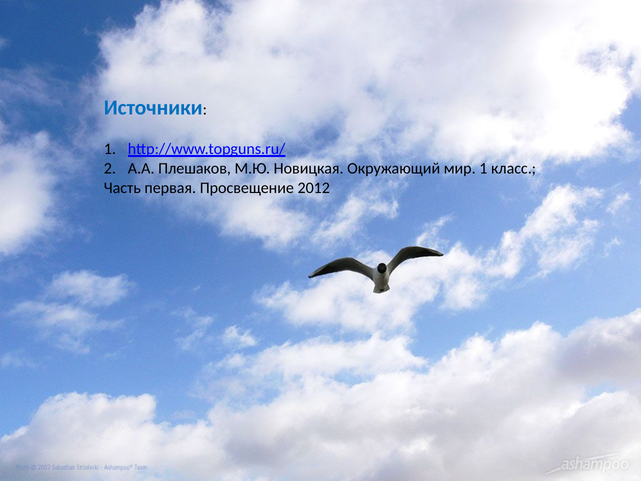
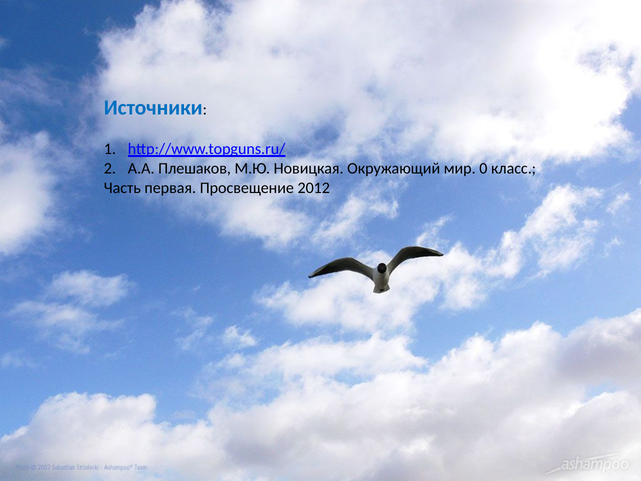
мир 1: 1 -> 0 (483, 168)
